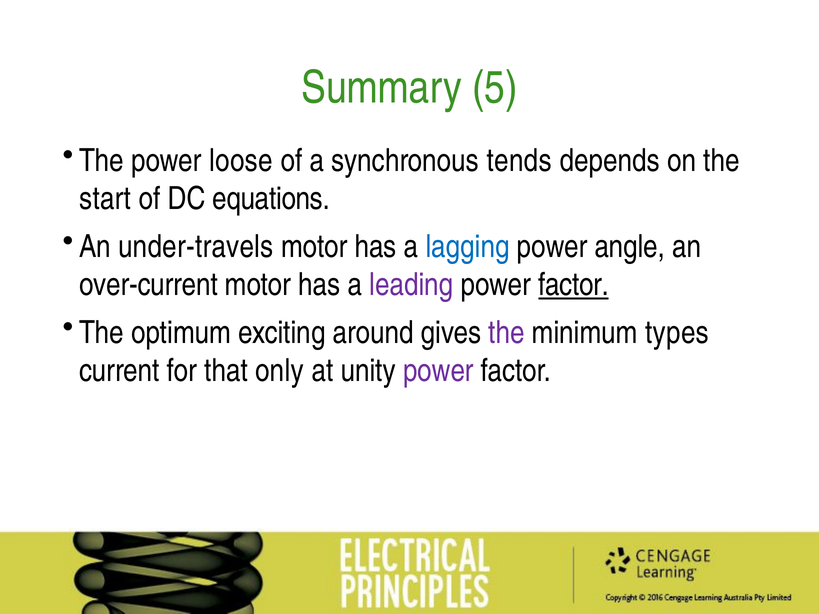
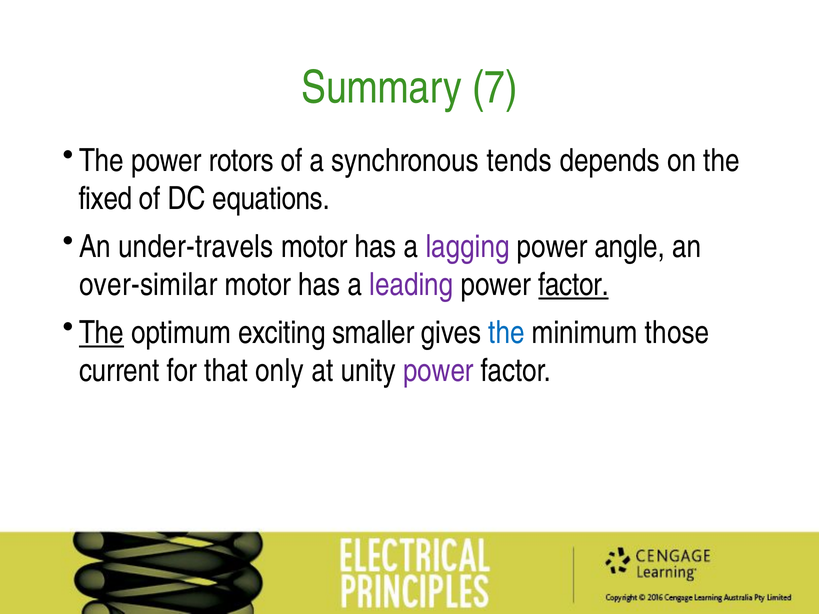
5: 5 -> 7 (495, 88)
loose: loose -> rotors (241, 161)
start: start -> fixed (106, 199)
lagging colour: blue -> purple (468, 247)
over-current: over-current -> over-similar (148, 285)
The underline: none -> present (101, 333)
around: around -> smaller (373, 333)
the colour: purple -> blue (507, 333)
types: types -> those (677, 333)
